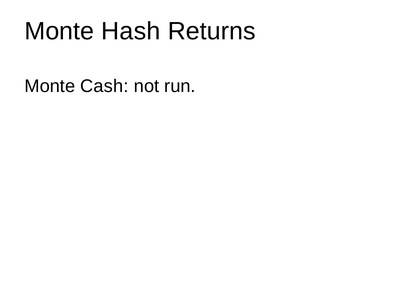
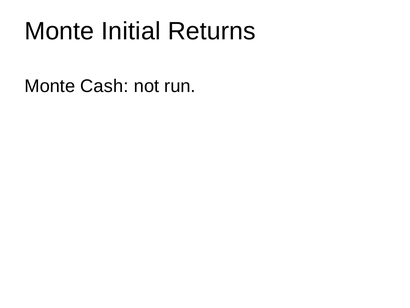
Hash: Hash -> Initial (131, 31)
